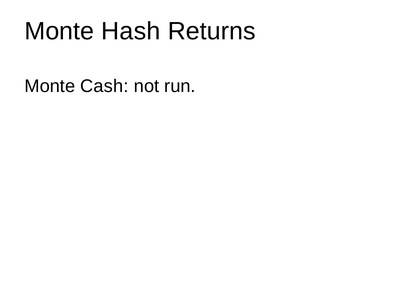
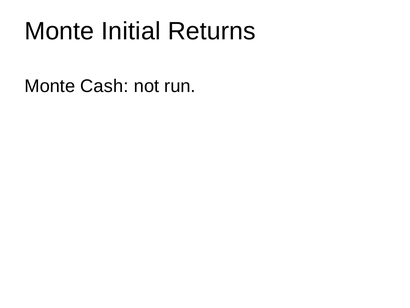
Hash: Hash -> Initial (131, 31)
